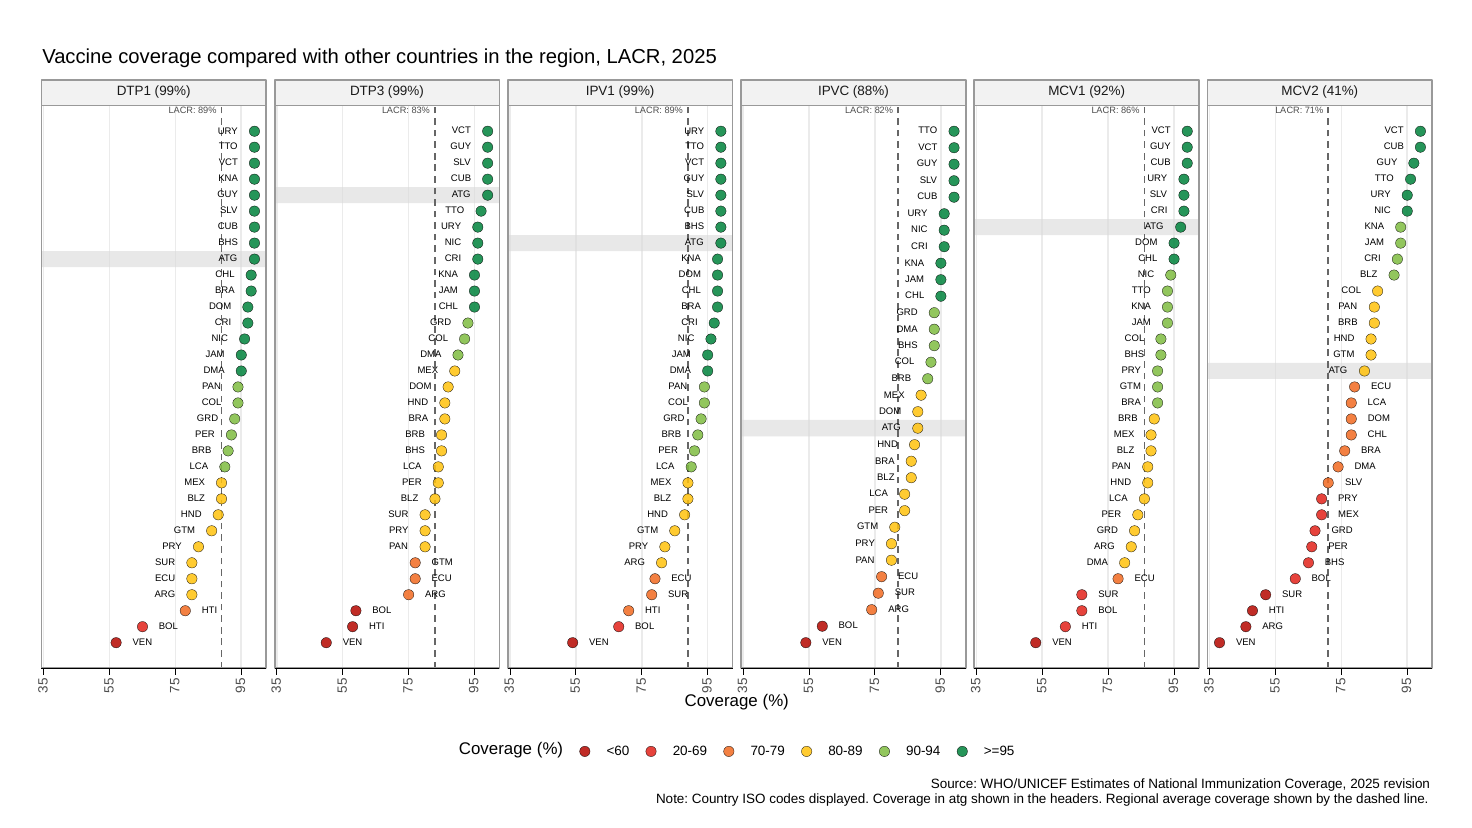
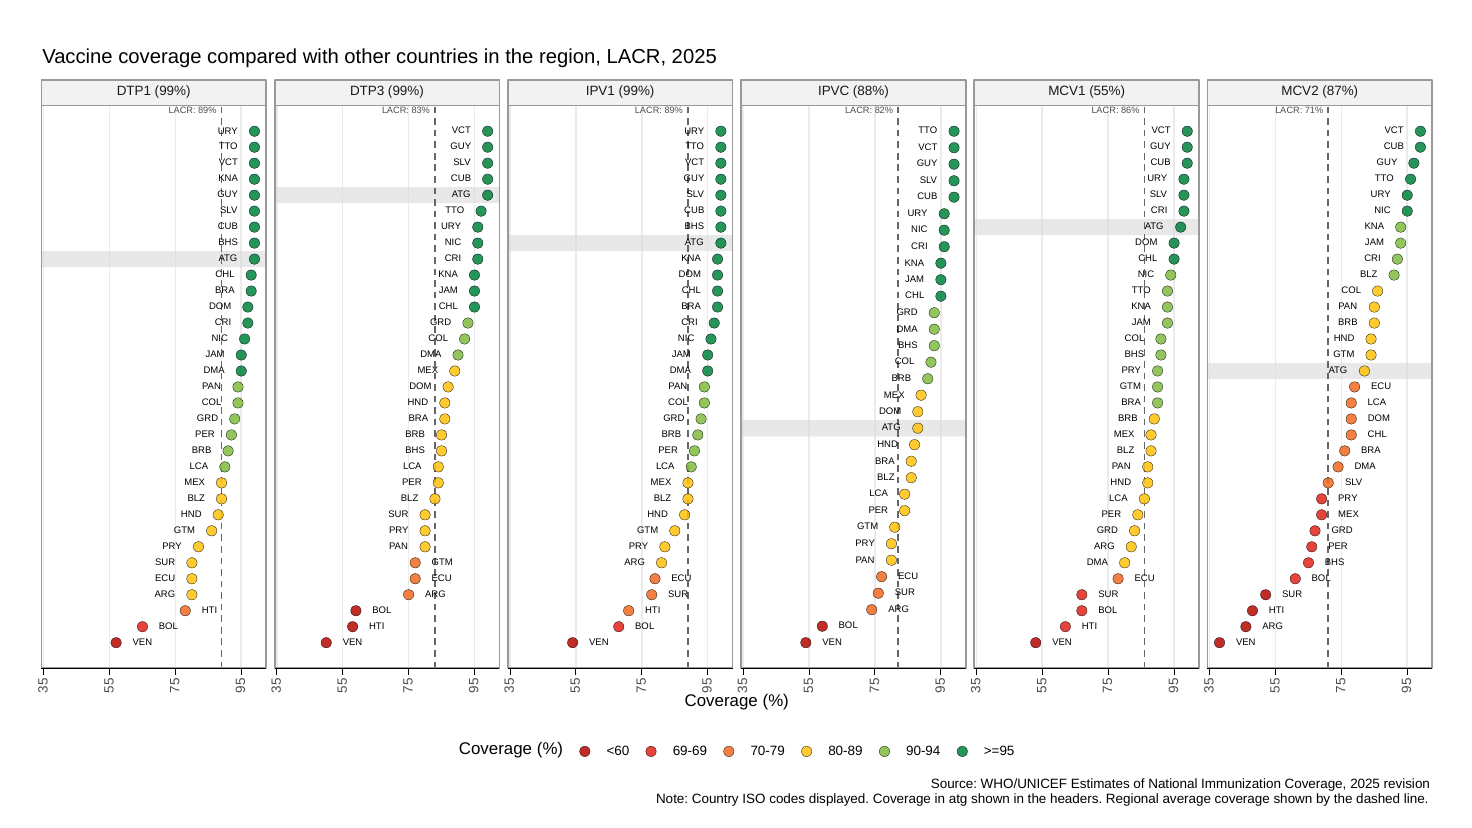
92%: 92% -> 55% (1107, 91)
41%: 41% -> 87% (1340, 91)
20-69: 20-69 -> 69-69 (690, 751)
